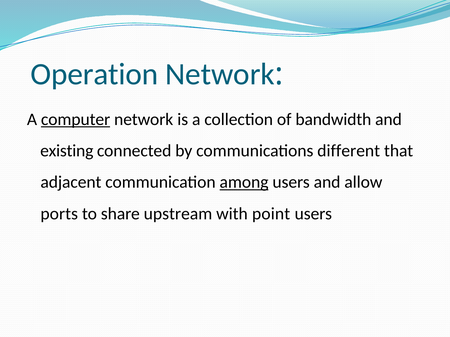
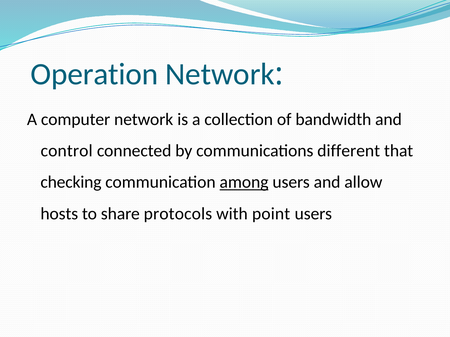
computer underline: present -> none (76, 120)
existing: existing -> control (67, 151)
adjacent: adjacent -> checking (71, 182)
ports: ports -> hosts (59, 214)
upstream: upstream -> protocols (178, 214)
